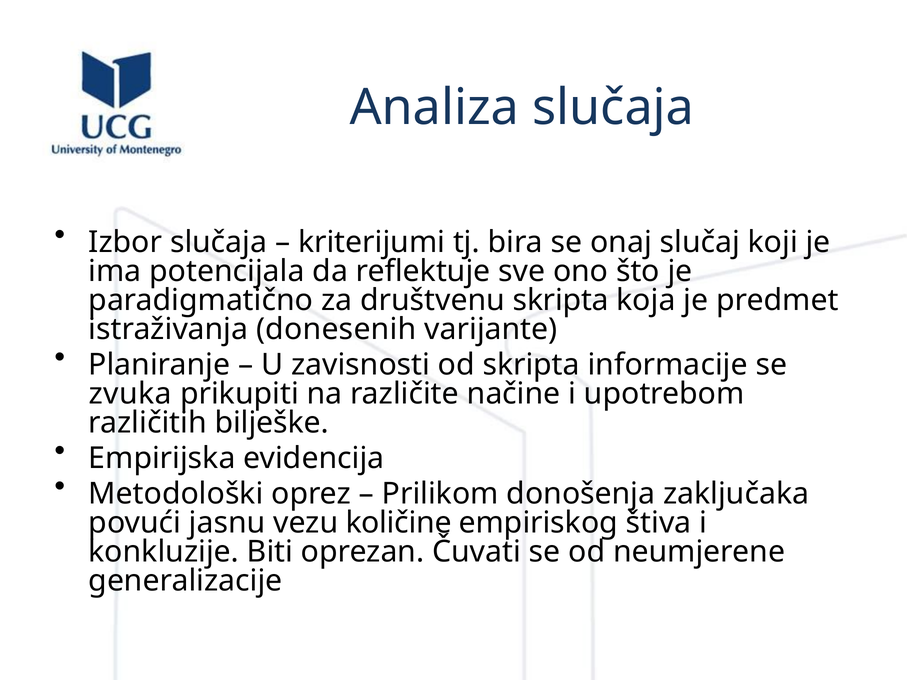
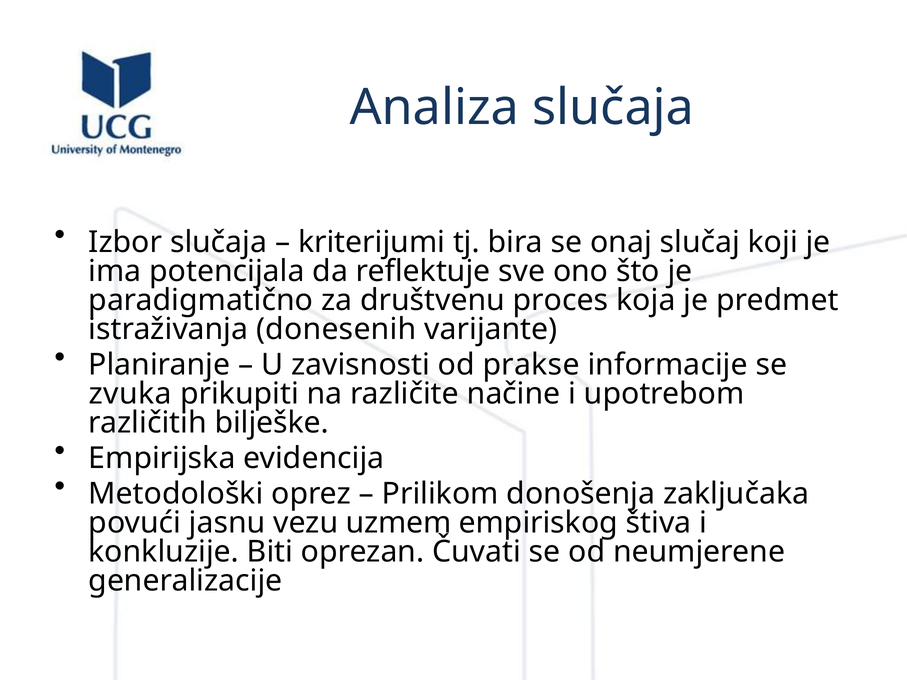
društvenu skripta: skripta -> proces (561, 300)
od skripta: skripta -> prakse (531, 365)
količine: količine -> uzmem (399, 523)
